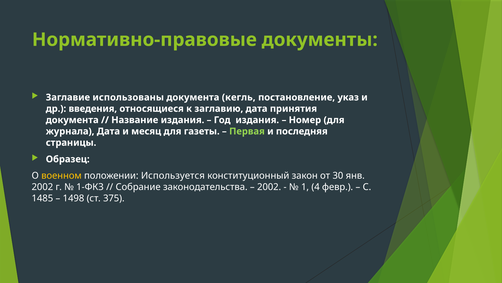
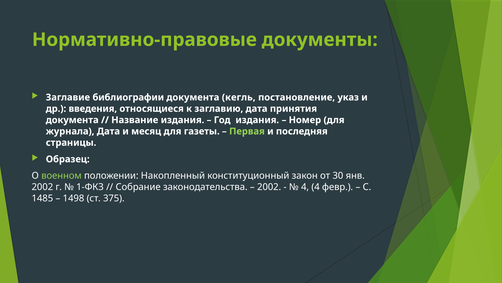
использованы: использованы -> библиографии (128, 97)
военном colour: yellow -> light green (61, 175)
Используется: Используется -> Накопленный (173, 175)
1: 1 -> 4 (305, 187)
